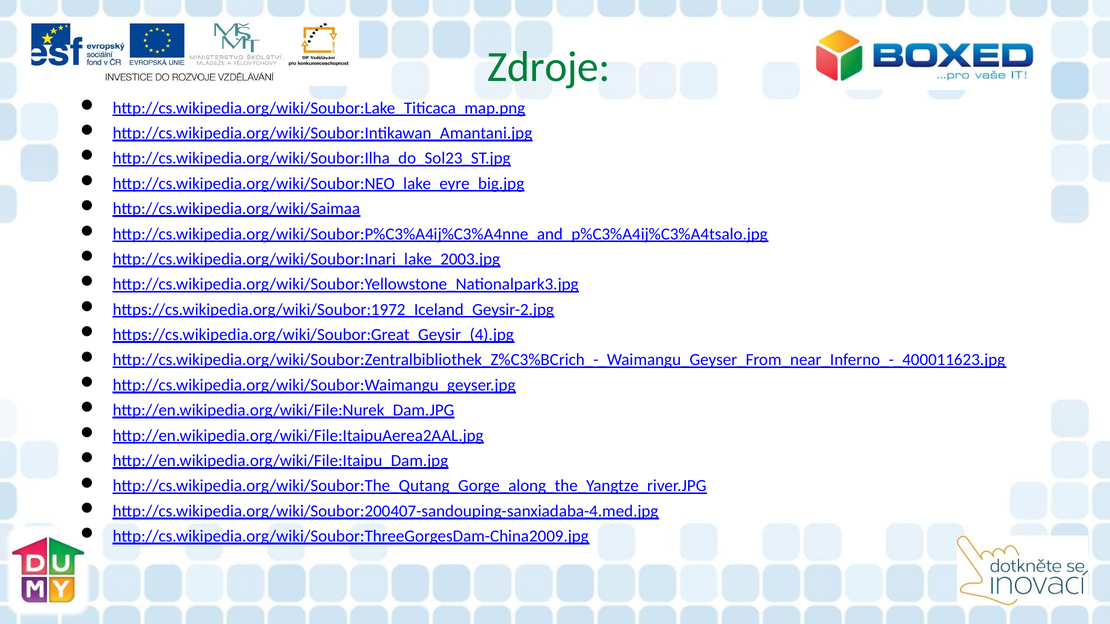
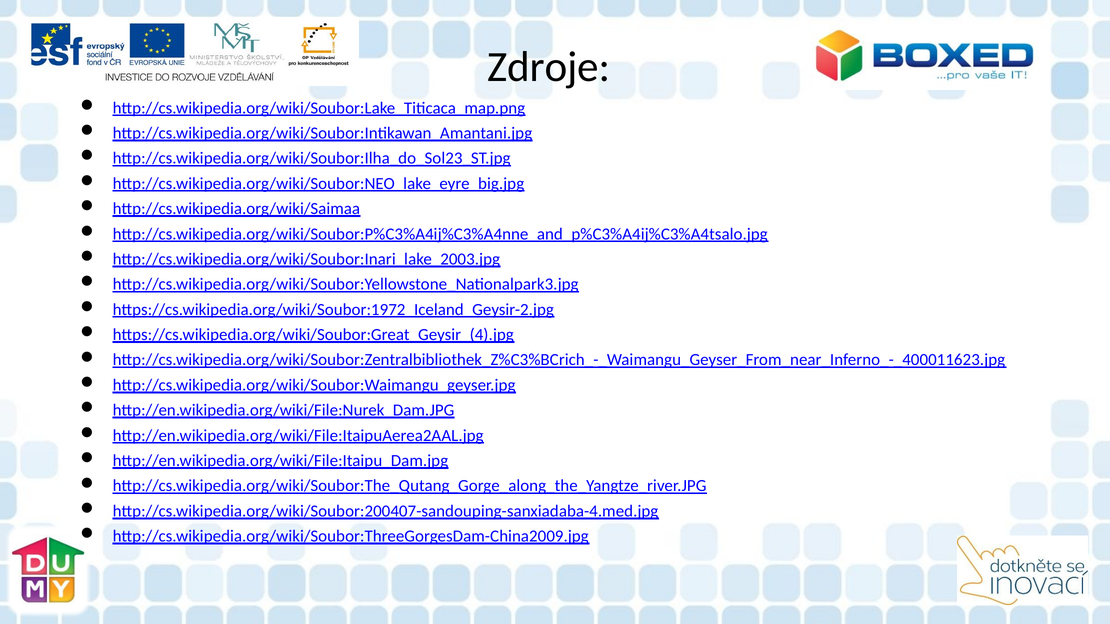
Zdroje colour: green -> black (549, 67)
